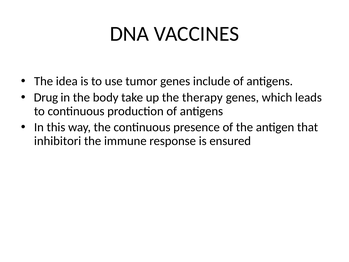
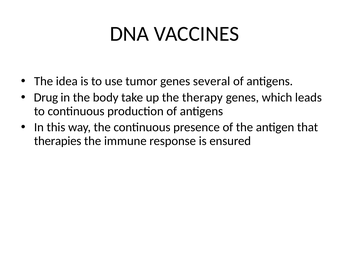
include: include -> several (212, 81)
inhibitori: inhibitori -> therapies (58, 141)
